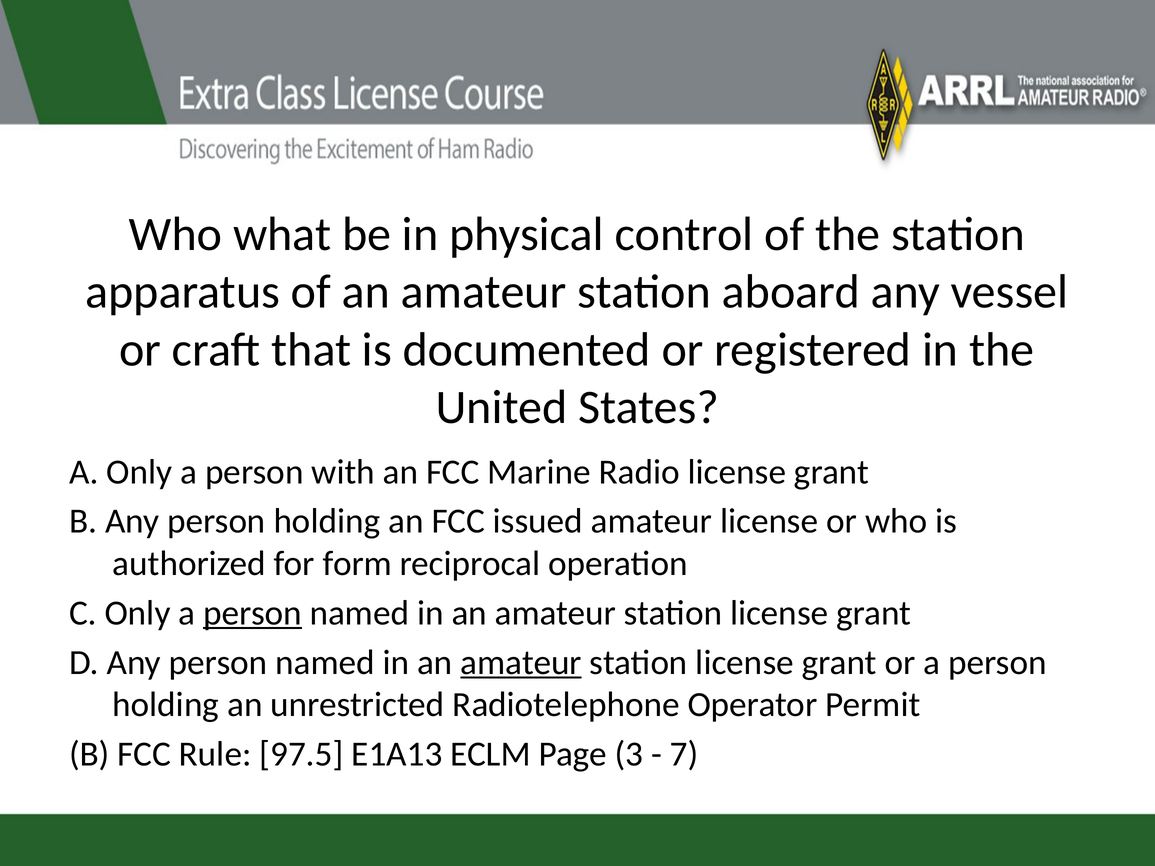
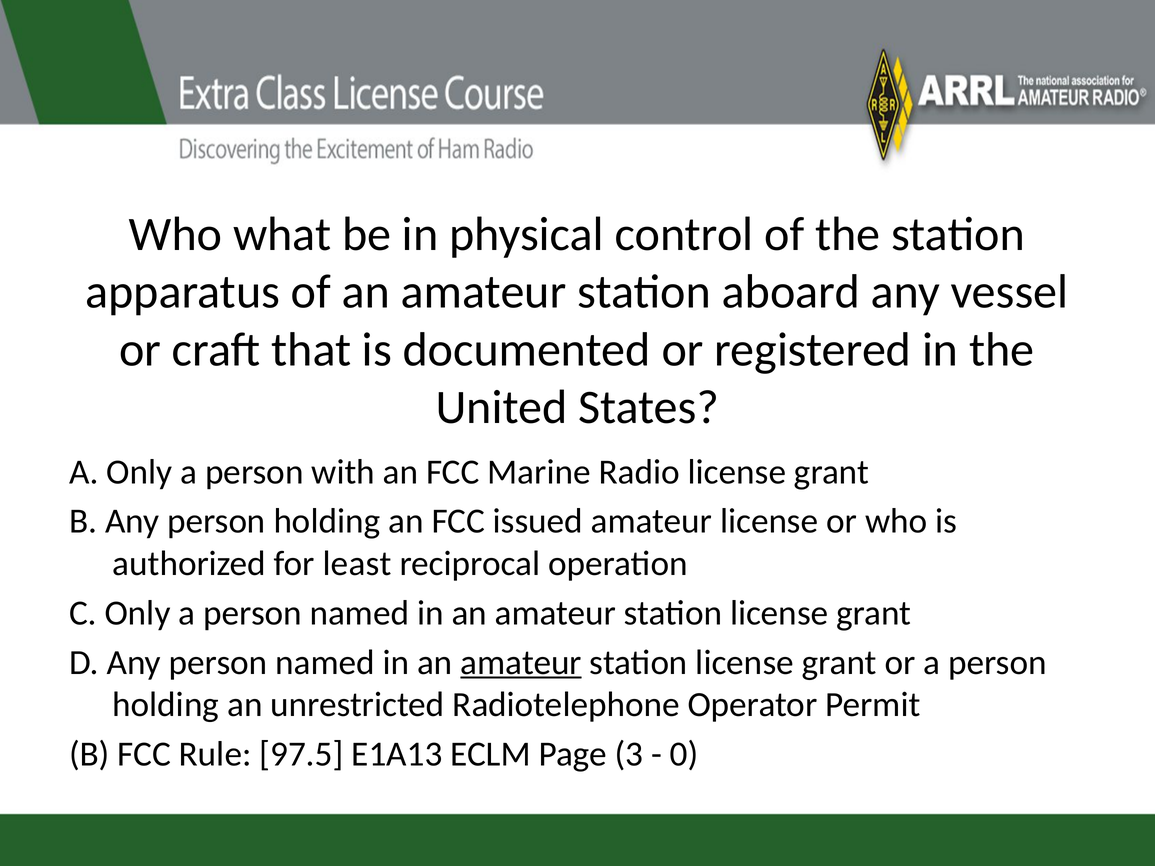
form: form -> least (357, 564)
person underline: present -> none (253, 613)
7: 7 -> 0 (684, 754)
